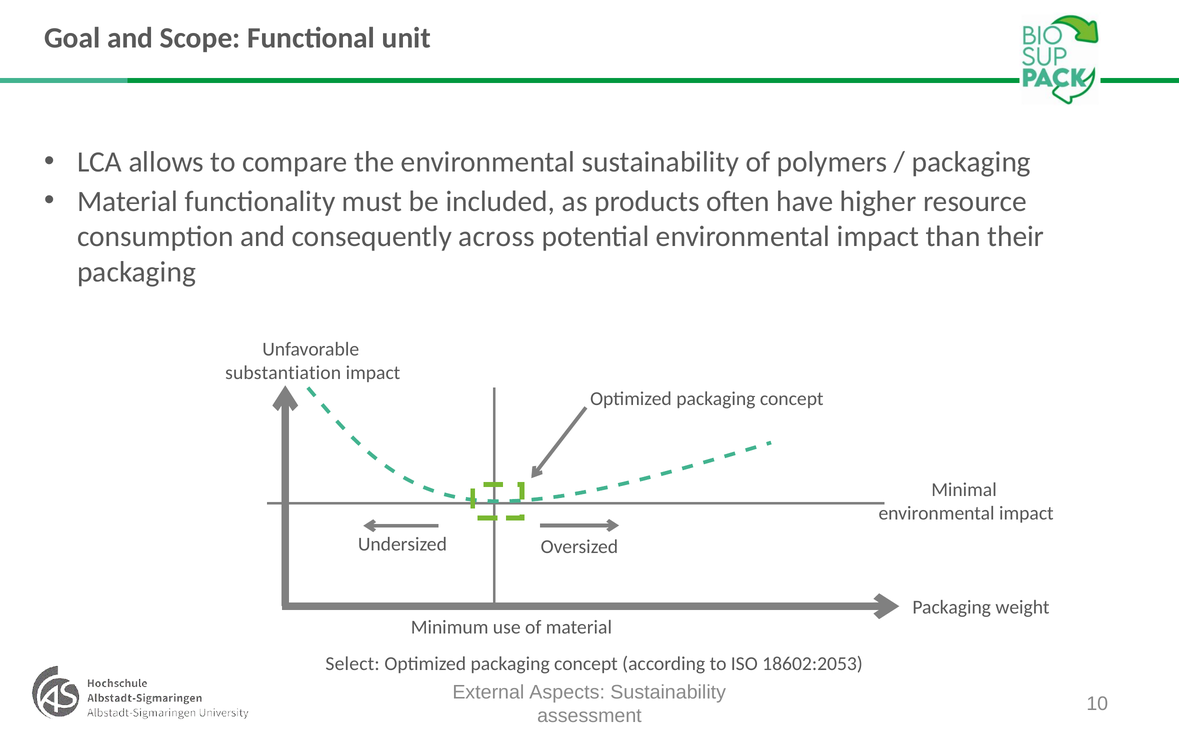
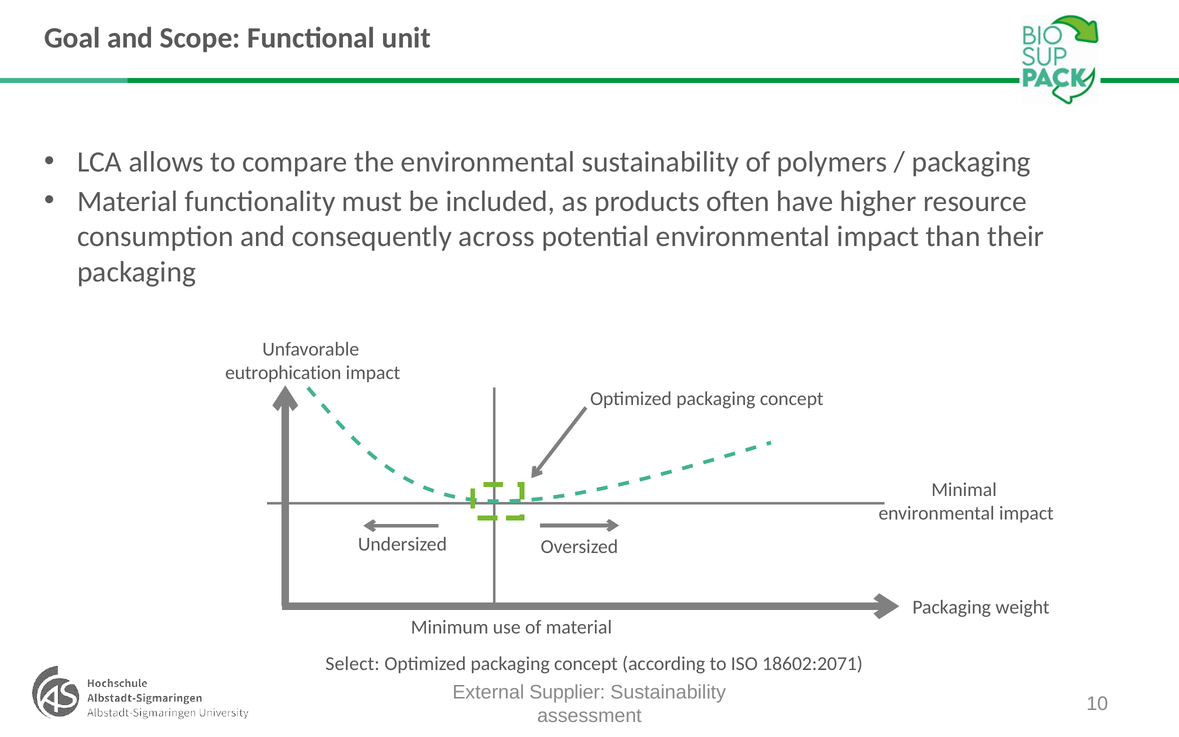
substantiation: substantiation -> eutrophication (283, 373)
18602:2053: 18602:2053 -> 18602:2071 (813, 664)
Aspects: Aspects -> Supplier (567, 692)
